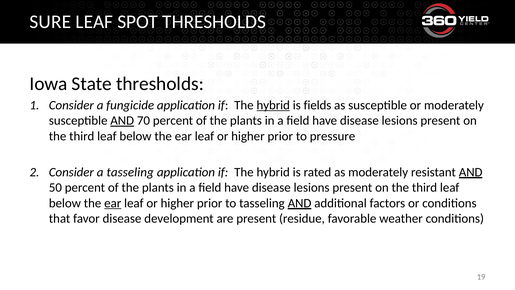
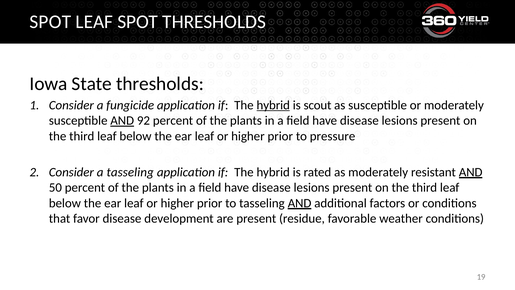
SURE: SURE -> SPOT (50, 22)
fields: fields -> scout (318, 105)
70: 70 -> 92 (143, 120)
ear underline: present -> none (113, 203)
